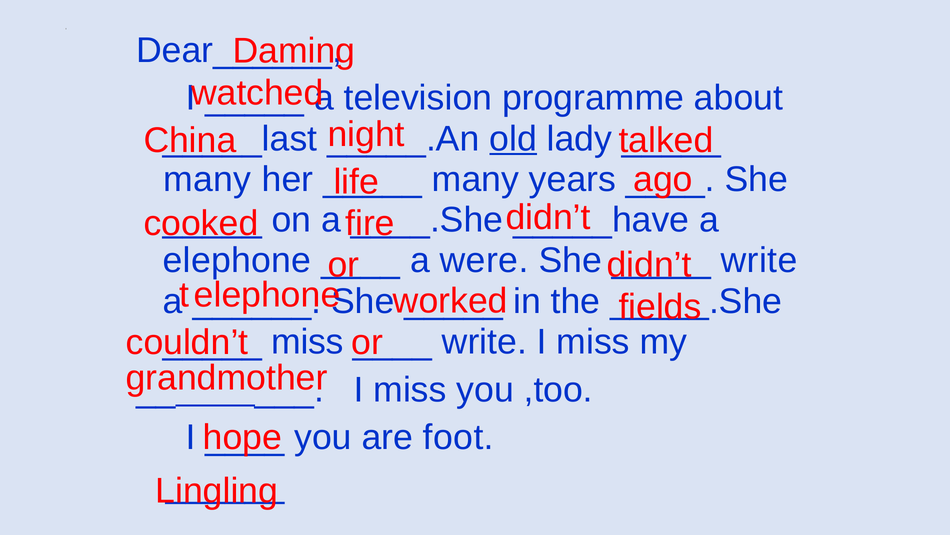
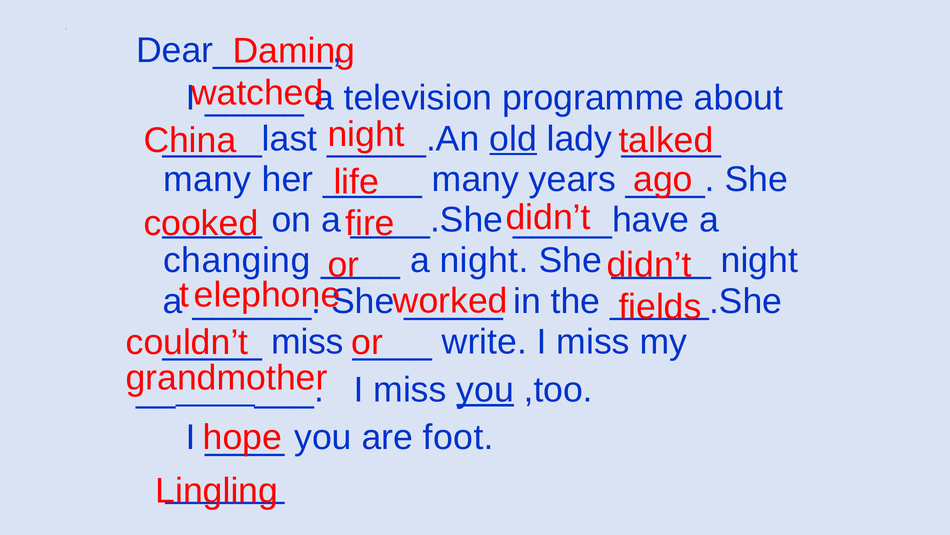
elephone: elephone -> changing (237, 260)
a were: were -> night (484, 260)
write: write -> night (759, 260)
you underline: none -> present (485, 389)
